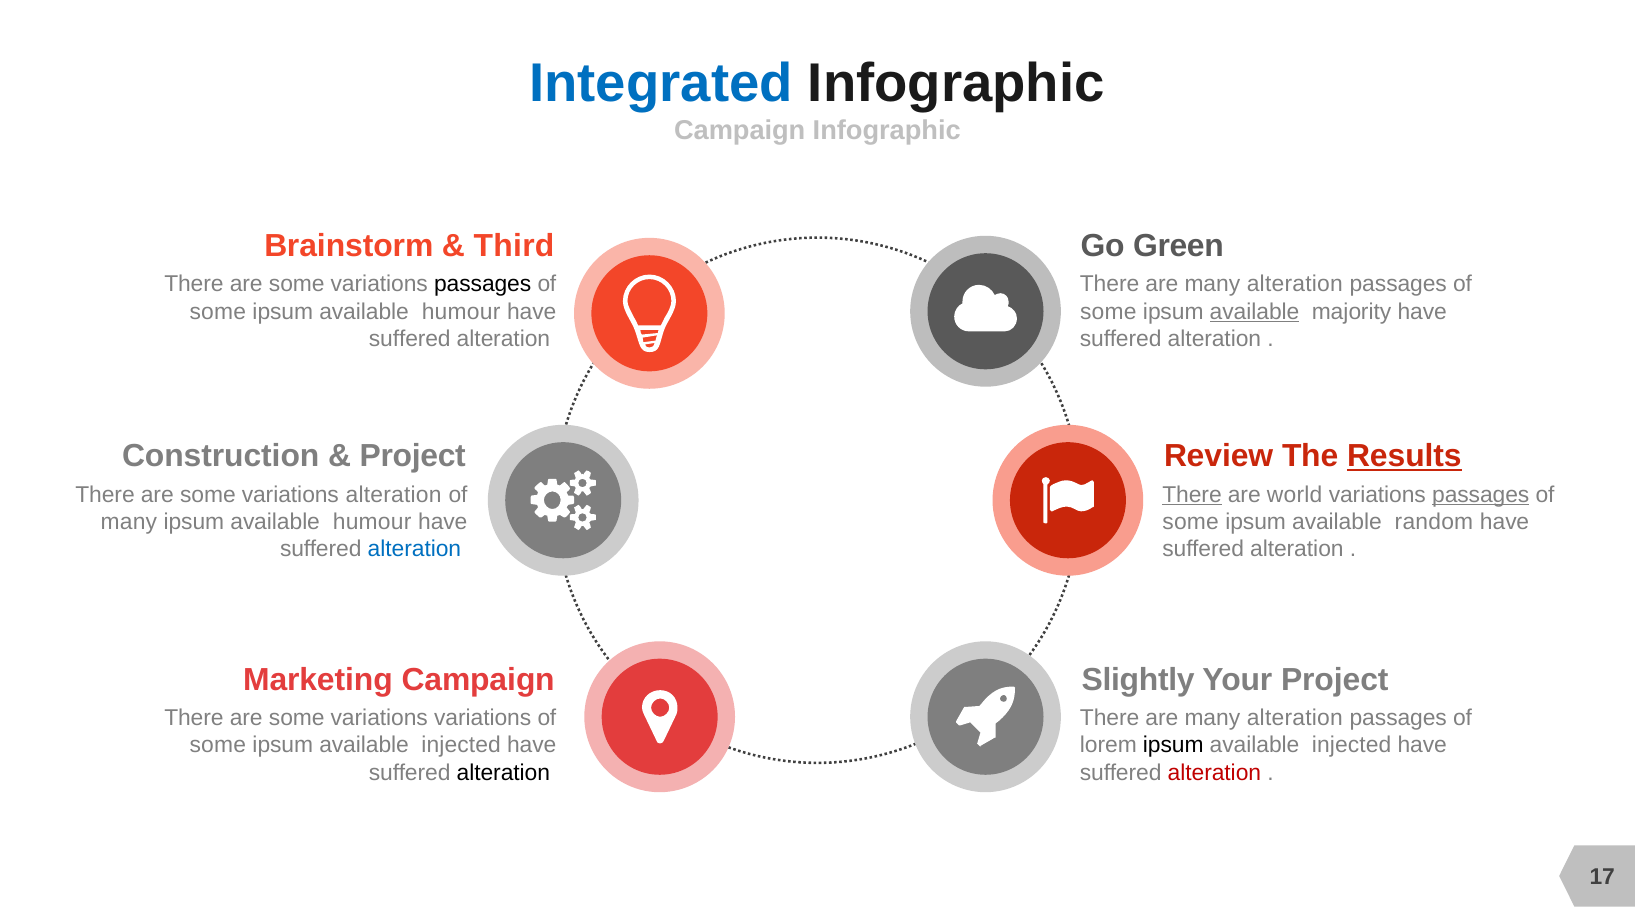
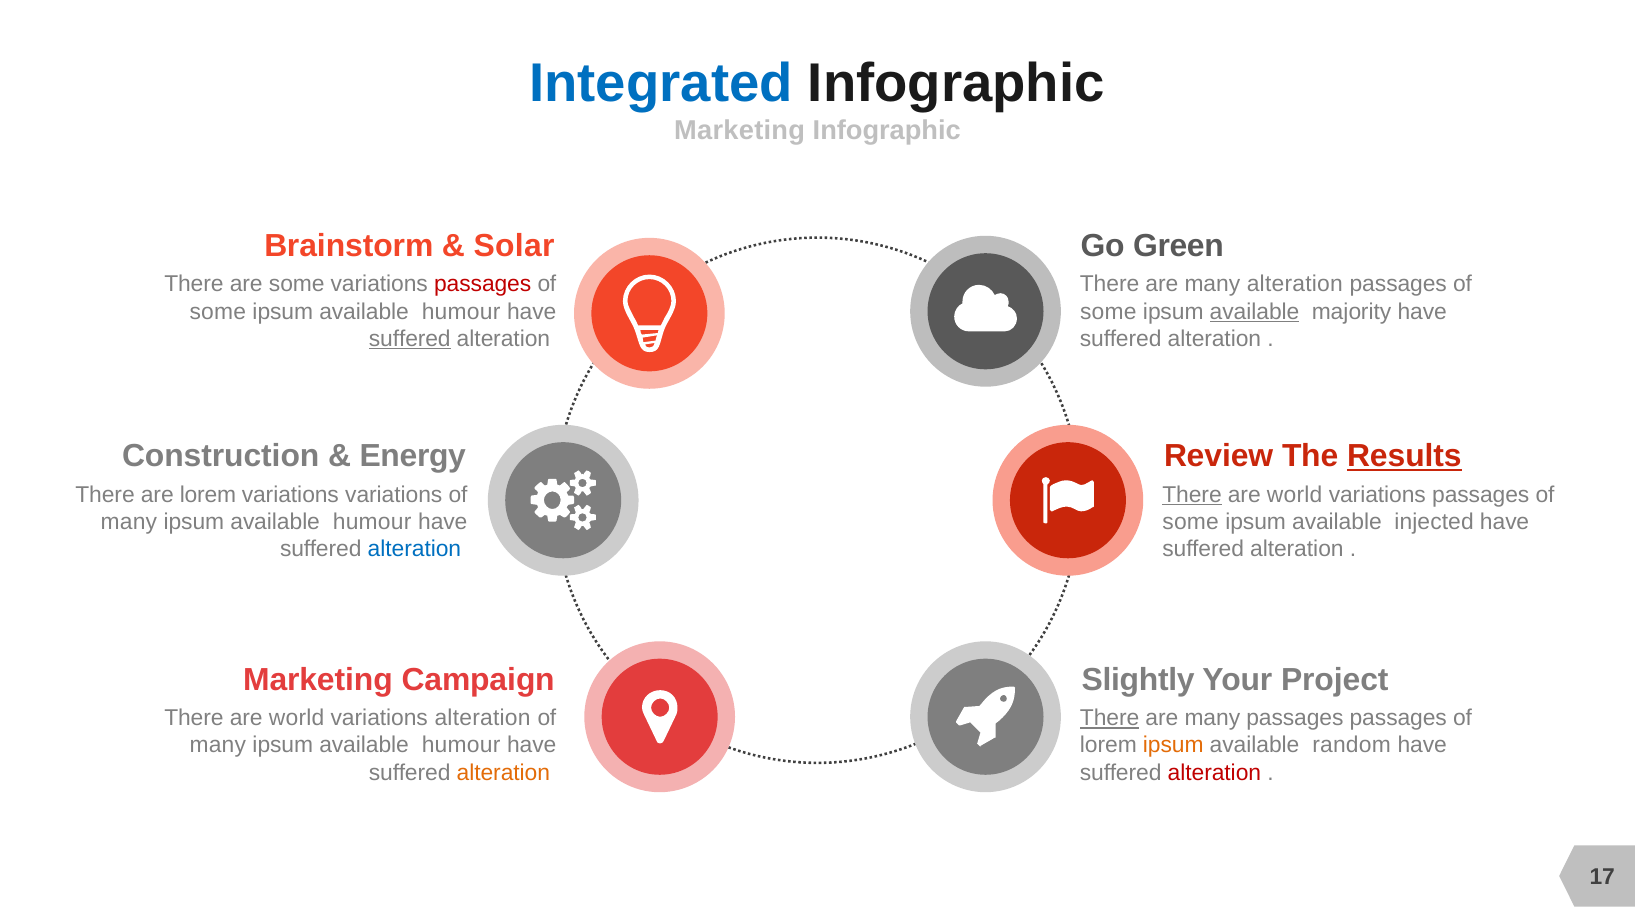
Campaign: Campaign -> Marketing (740, 131)
Third: Third -> Solar (514, 246)
passages colour: black -> red (483, 284)
suffered underline: none -> present (410, 339)
Project: Project -> Energy (413, 456)
some: some -> lorem (208, 494)
variations alteration: alteration -> variations (394, 494)
passages underline: present -> none (1481, 494)
random: random -> injected (1434, 522)
some: some -> world (297, 718)
variations variations: variations -> alteration (483, 718)
There underline: none -> present (1110, 718)
alteration: alteration -> passages (1295, 718)
some: some -> many (218, 745)
injected: injected -> humour (461, 745)
ipsum colour: black -> orange (1173, 745)
injected: injected -> random (1352, 745)
alteration colour: black -> orange (503, 772)
